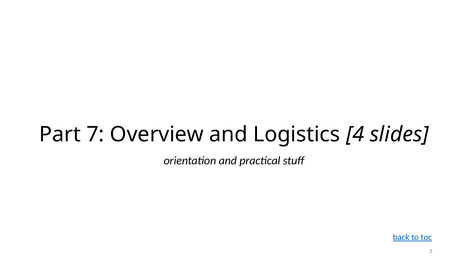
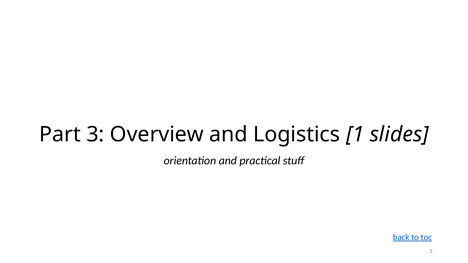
Part 7: 7 -> 3 (95, 135)
4: 4 -> 1 (355, 135)
